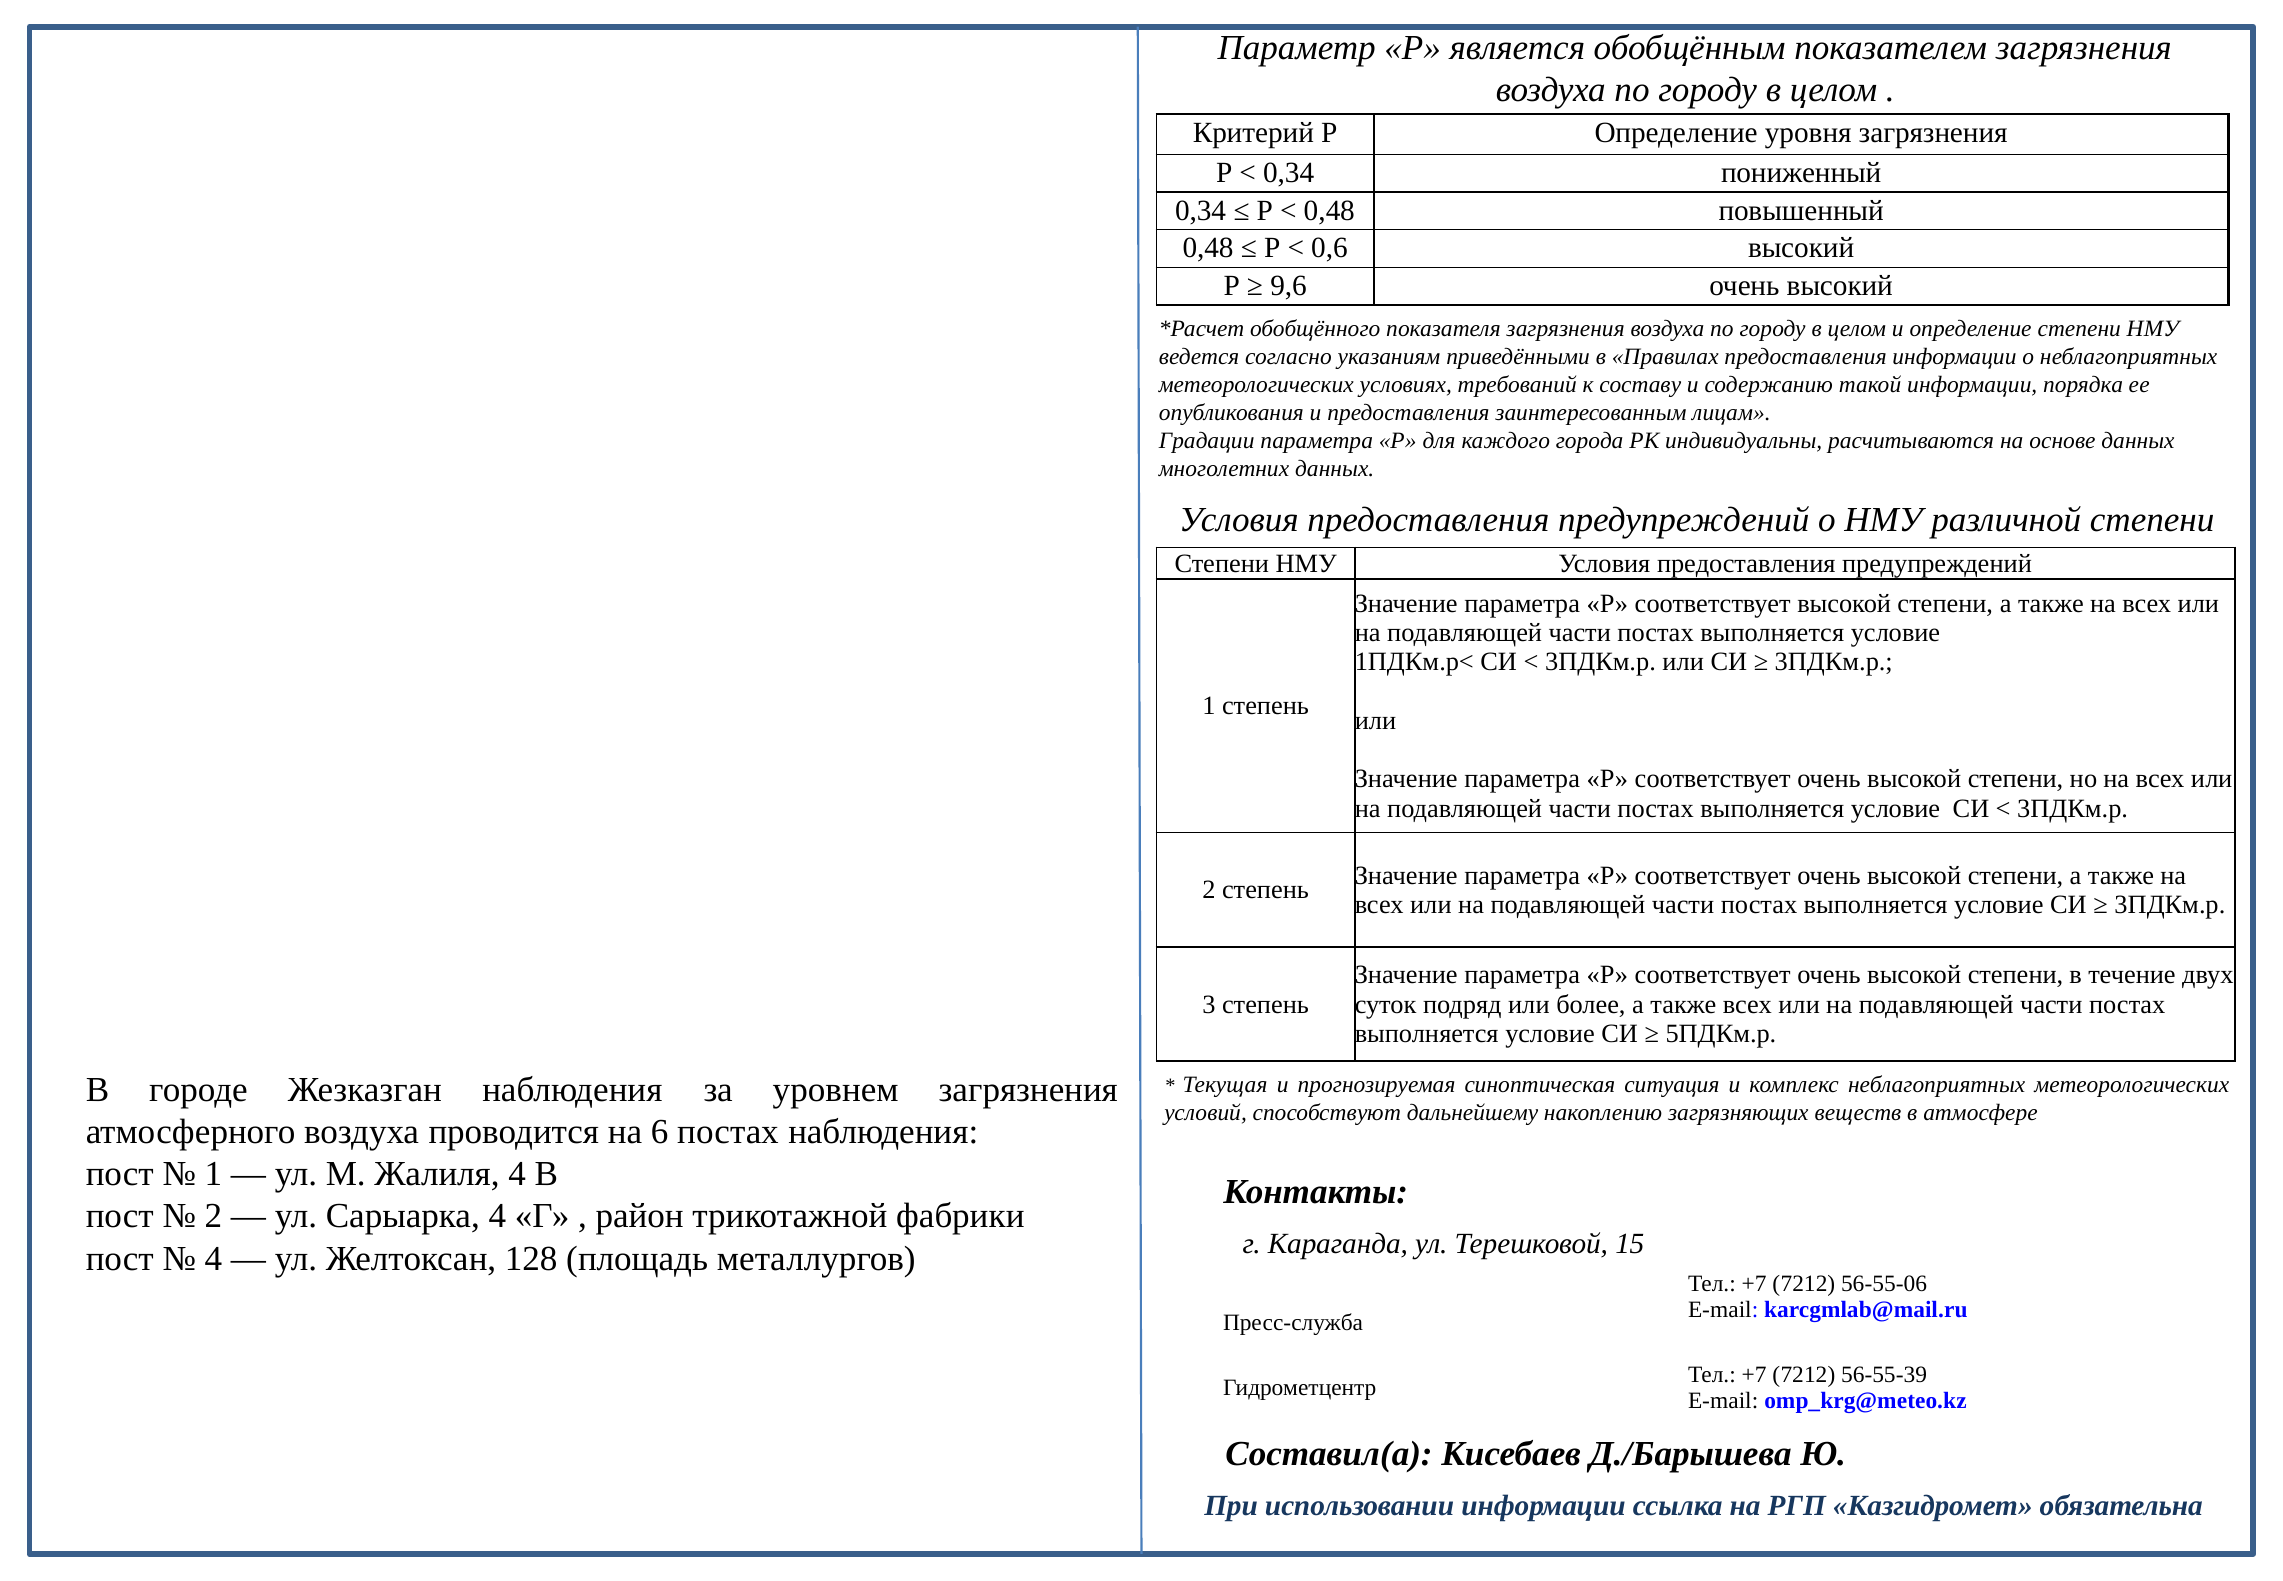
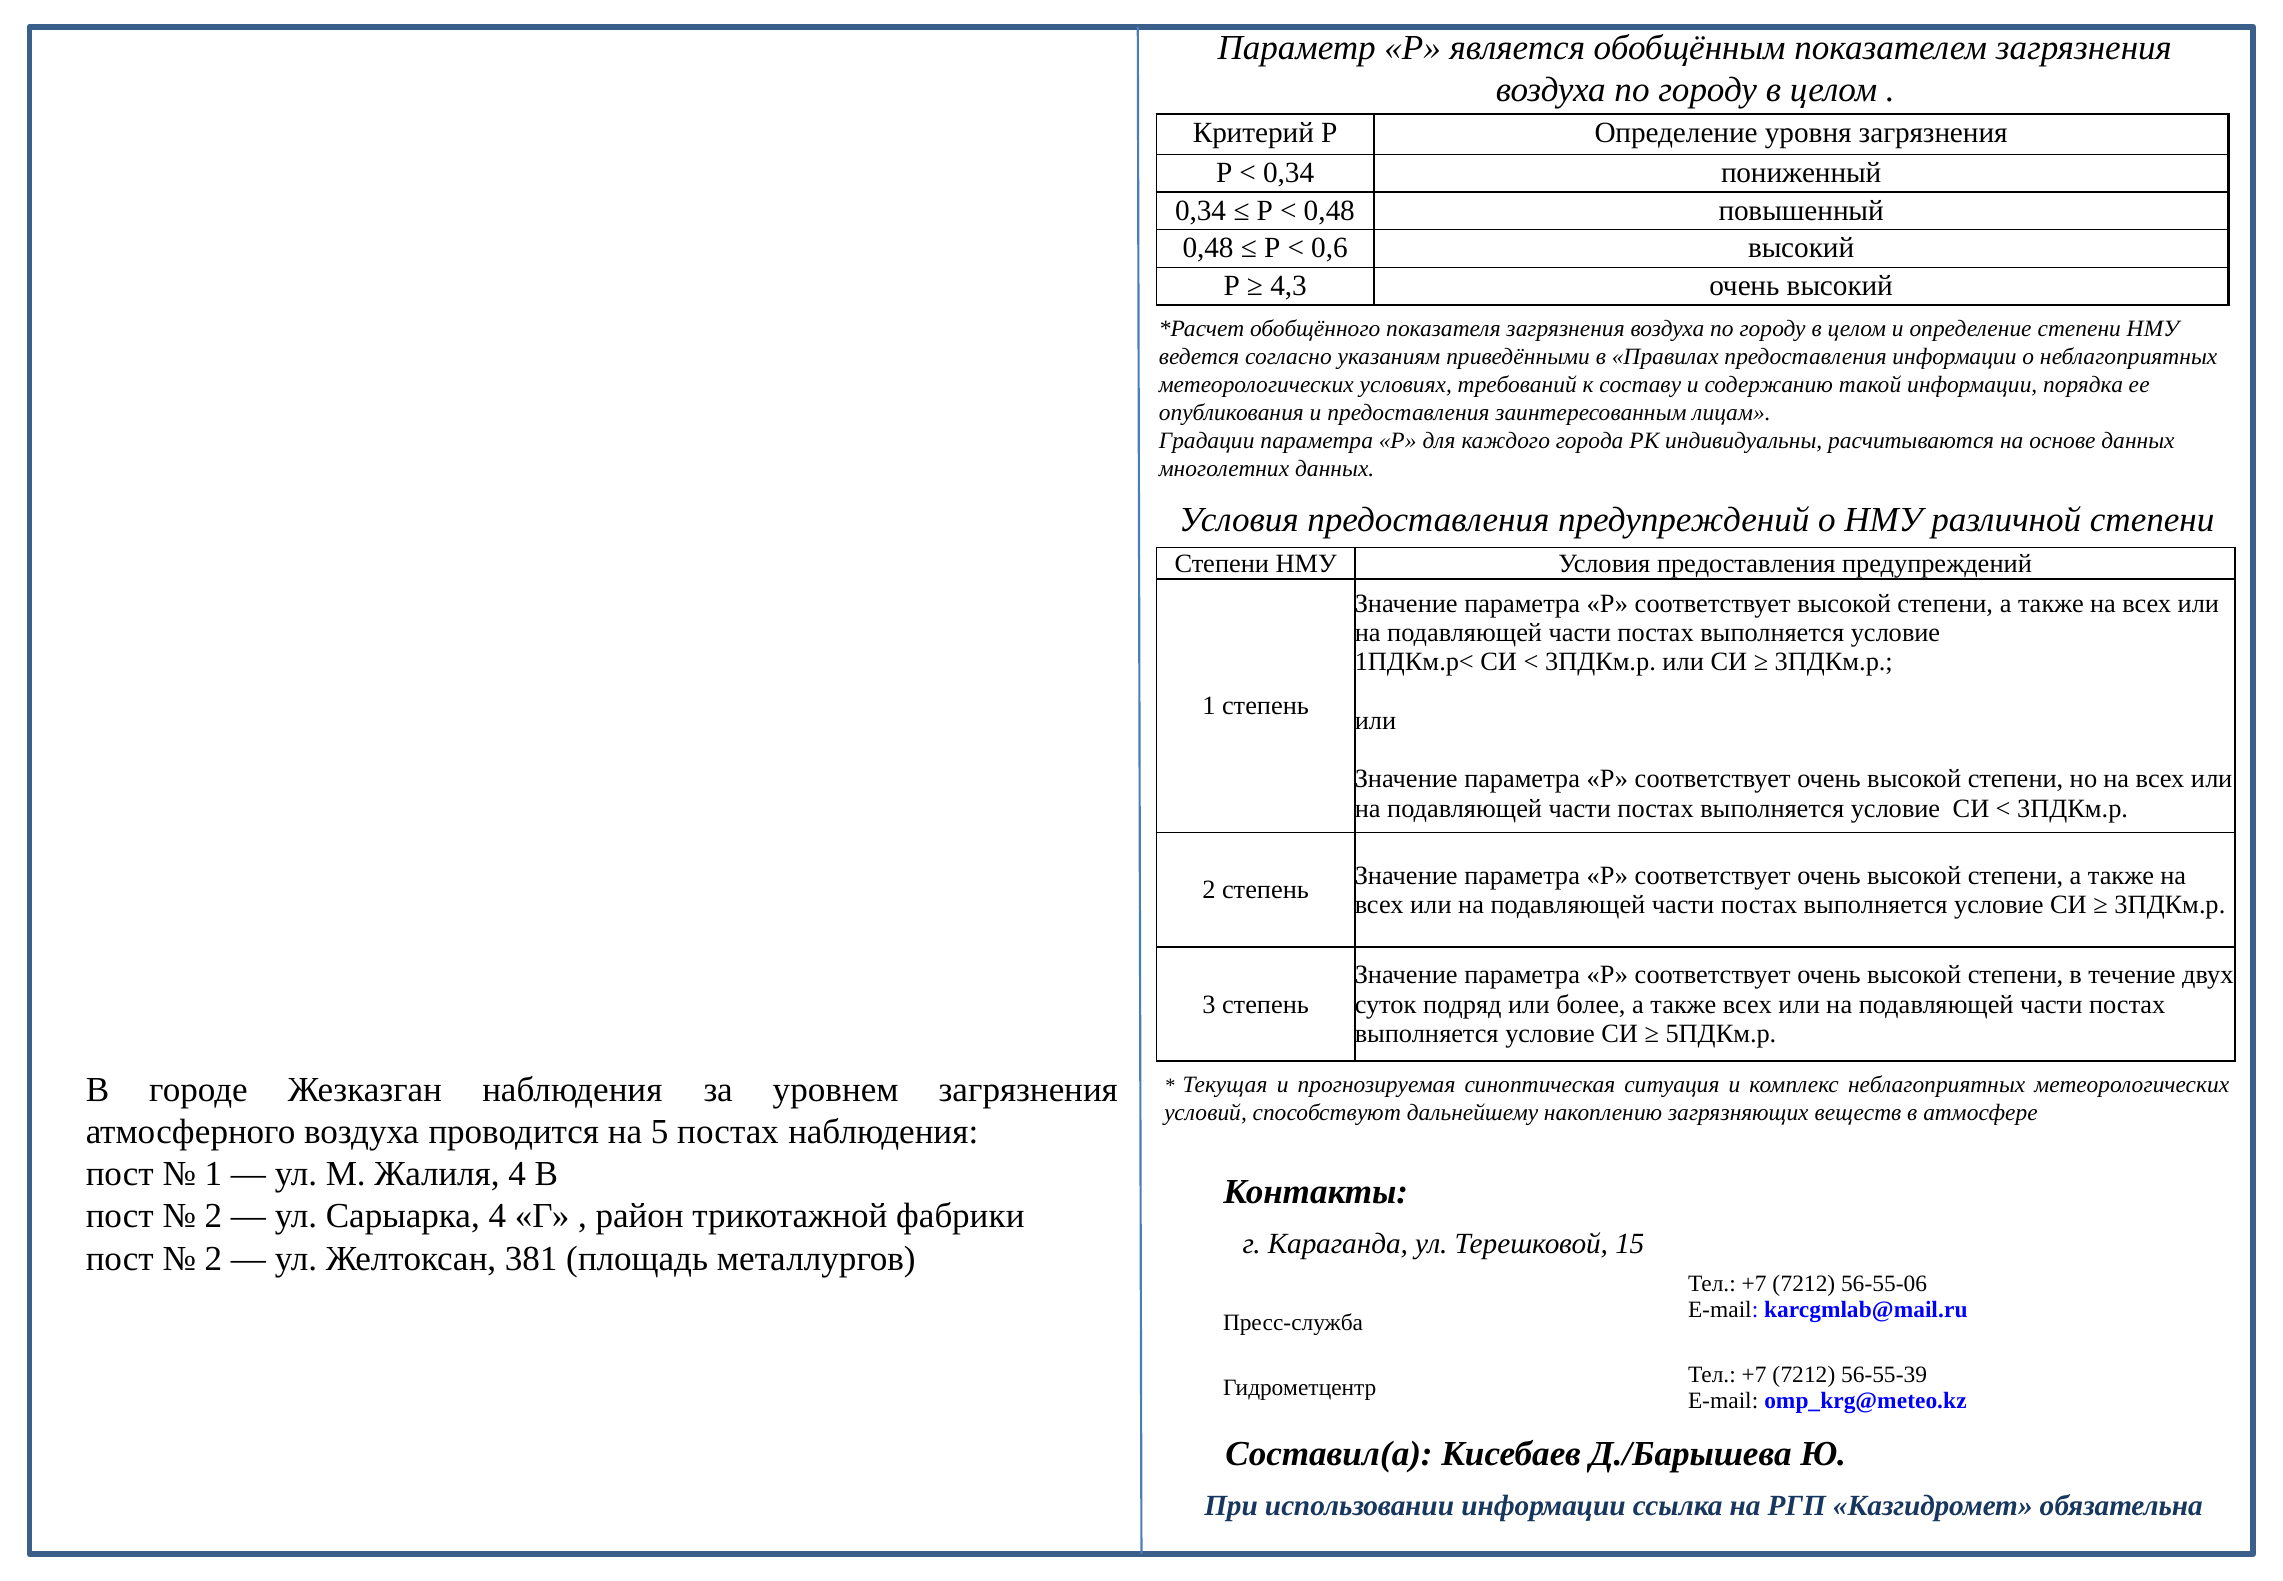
9,6: 9,6 -> 4,3 (1289, 286)
6: 6 -> 5 (660, 1132)
4: 4 -> 2 (213, 1258)
128: 128 -> 381 (531, 1258)
